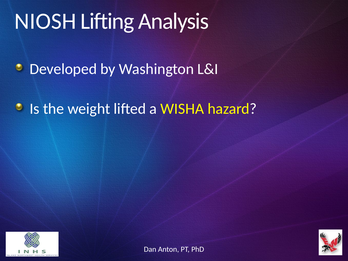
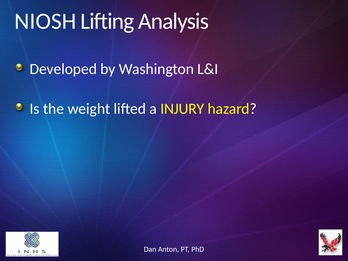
WISHA: WISHA -> INJURY (182, 109)
